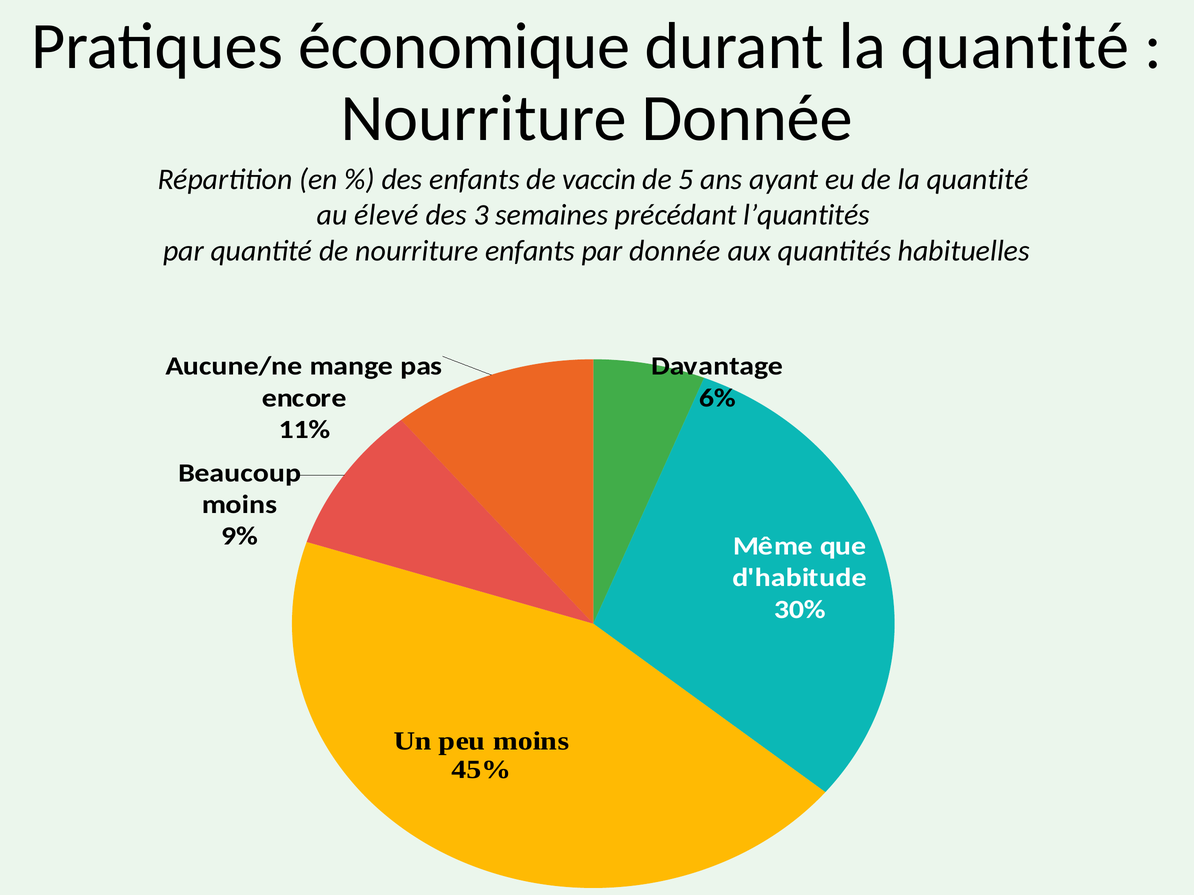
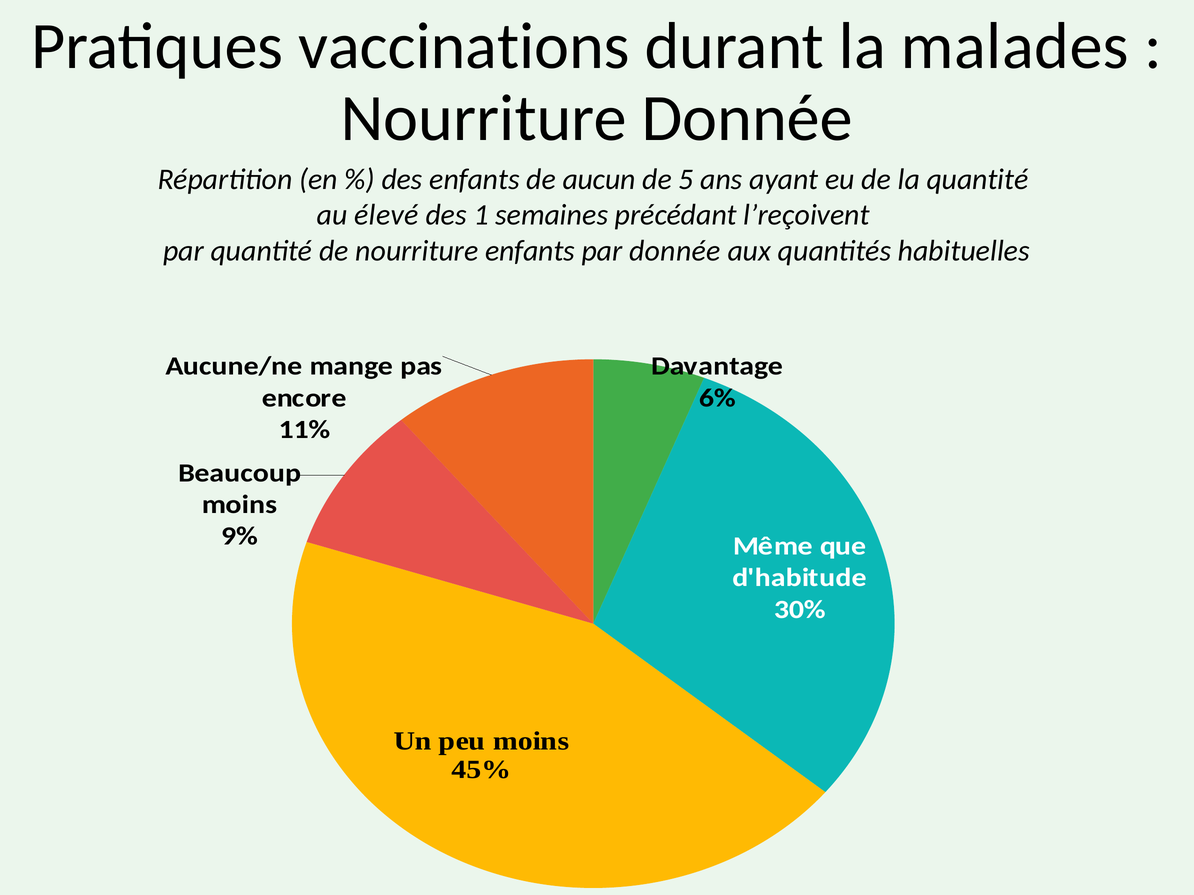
économique: économique -> vaccinations (464, 47)
durant la quantité: quantité -> malades (1015, 47)
vaccin: vaccin -> aucun (599, 179)
3: 3 -> 1 (481, 215)
l’quantités: l’quantités -> l’reçoivent (807, 215)
